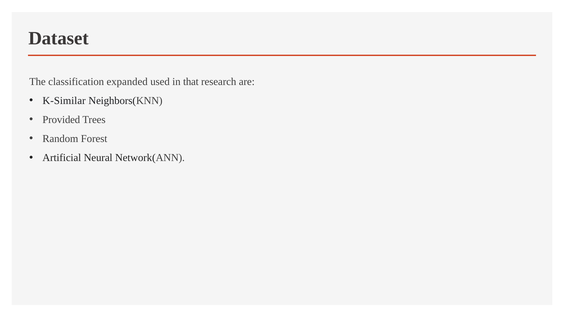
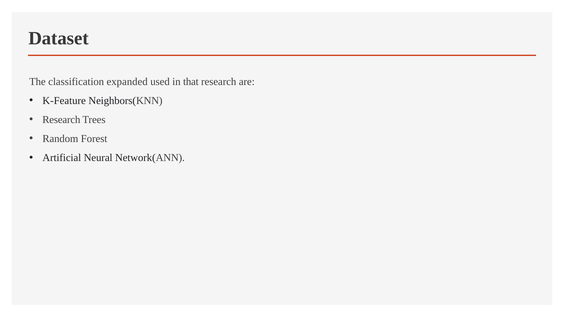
K-Similar: K-Similar -> K-Feature (64, 101)
Provided: Provided -> Research (61, 120)
